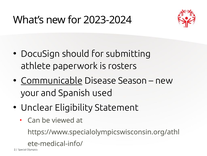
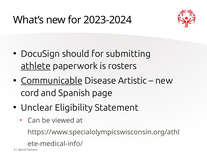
athlete underline: none -> present (36, 66)
Season: Season -> Artistic (132, 80)
your: your -> cord (30, 93)
used: used -> page (102, 93)
